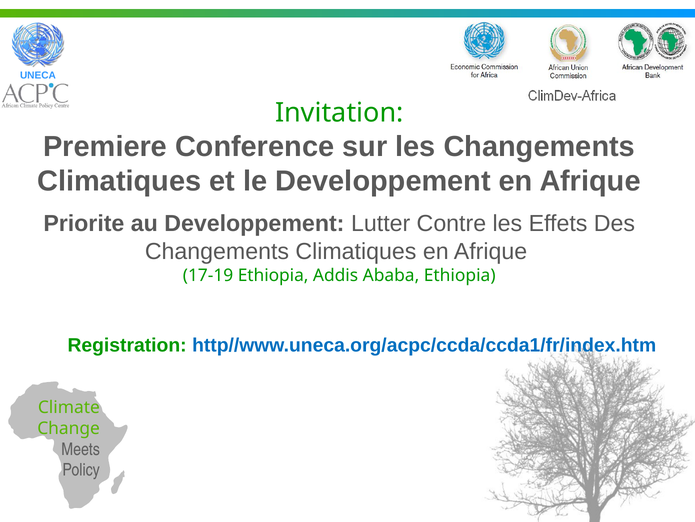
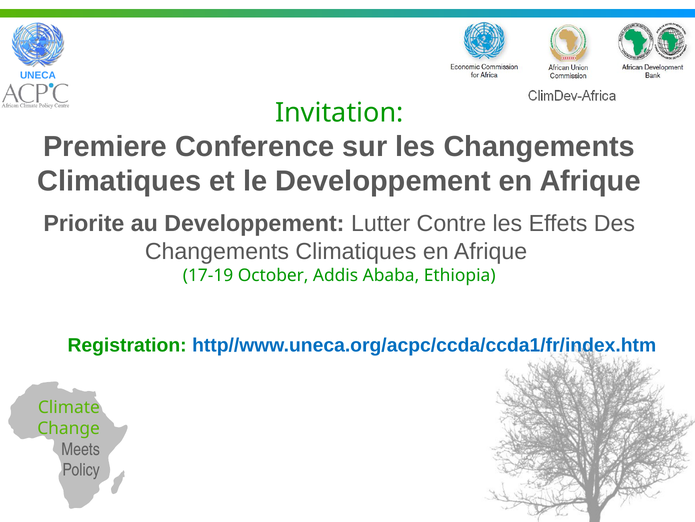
17-19 Ethiopia: Ethiopia -> October (273, 275)
